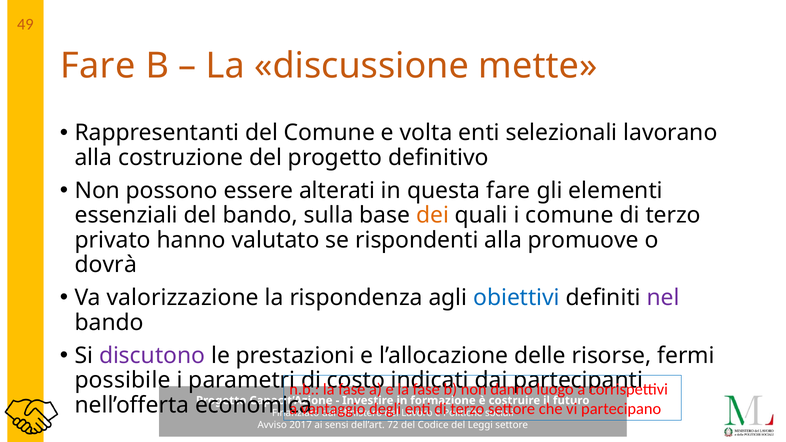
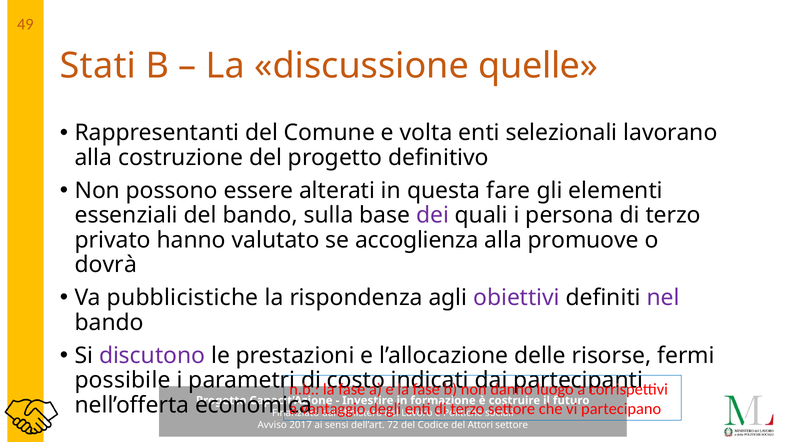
Fare: Fare -> Stati (98, 66)
mette: mette -> quelle (538, 66)
dei colour: orange -> purple (432, 215)
i comune: comune -> persona (570, 215)
rispondenti: rispondenti -> accoglienza (417, 240)
valorizzazione: valorizzazione -> pubblicistiche (183, 298)
obiettivi colour: blue -> purple (517, 298)
Leggi: Leggi -> Attori (480, 425)
